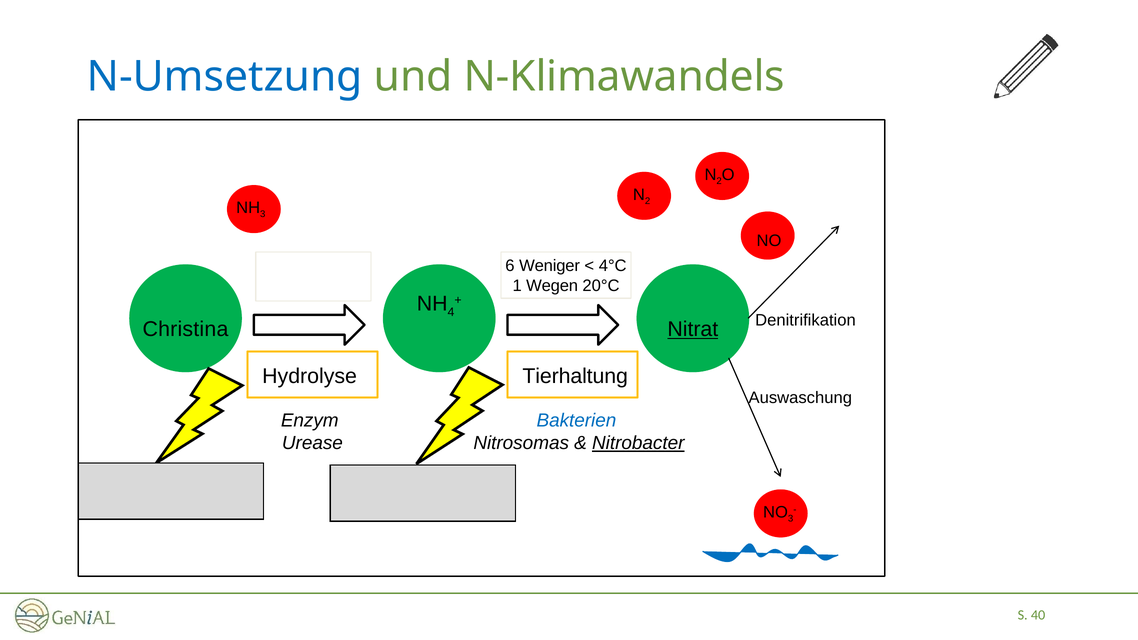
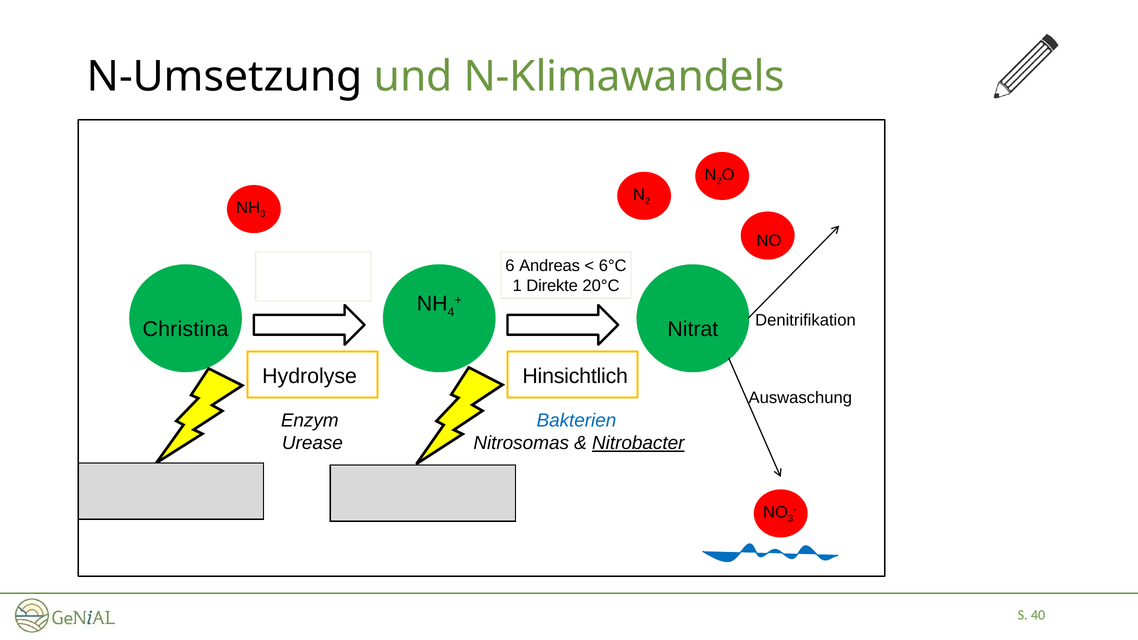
N-Umsetzung colour: blue -> black (225, 77)
Weniger: Weniger -> Andreas (550, 266)
4°C: 4°C -> 6°C (613, 266)
Wegen: Wegen -> Direkte (552, 286)
Nitrat underline: present -> none (693, 329)
Tierhaltung: Tierhaltung -> Hinsichtlich (575, 376)
